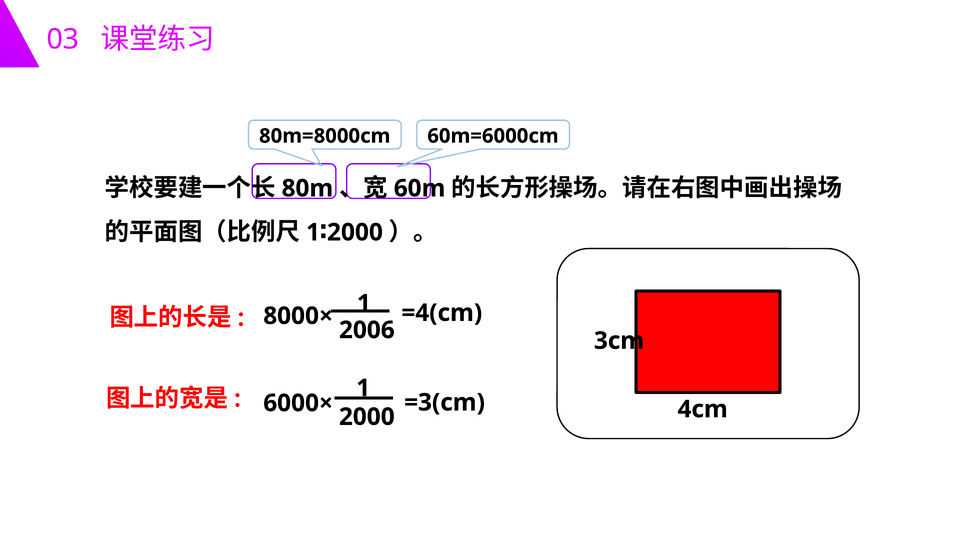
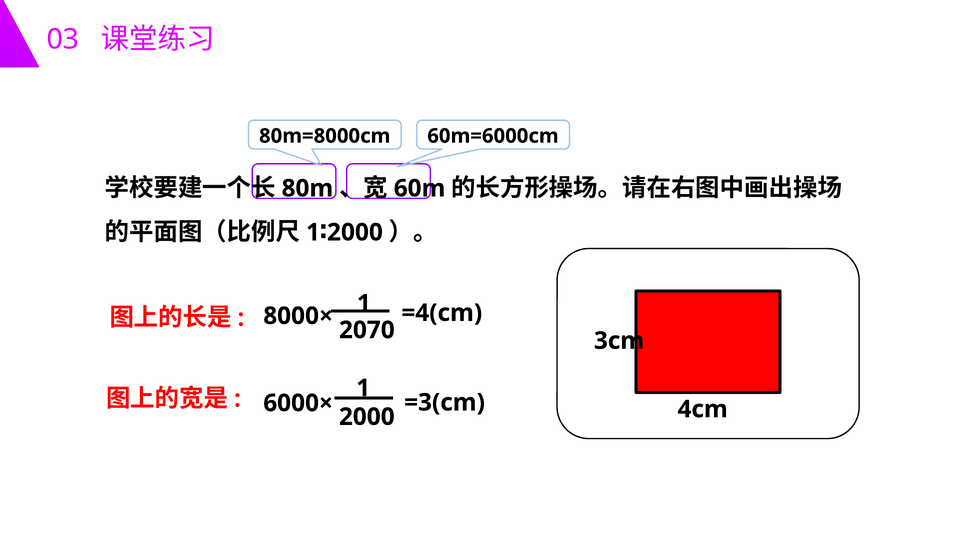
2006: 2006 -> 2070 (367, 330)
